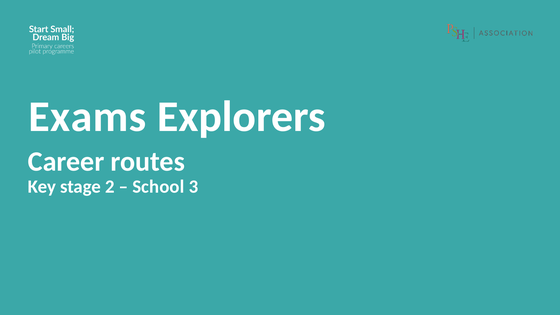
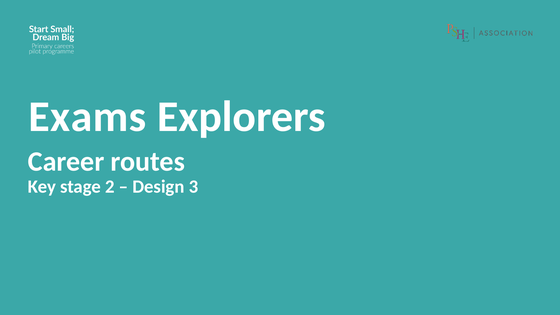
School: School -> Design (158, 187)
